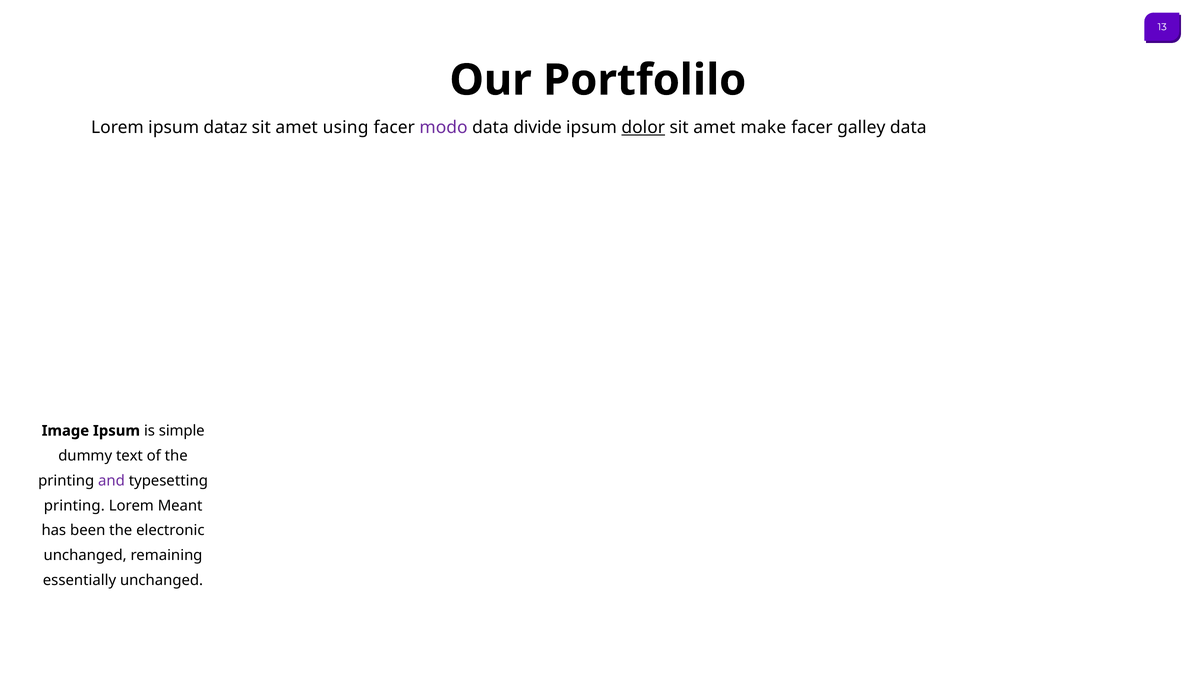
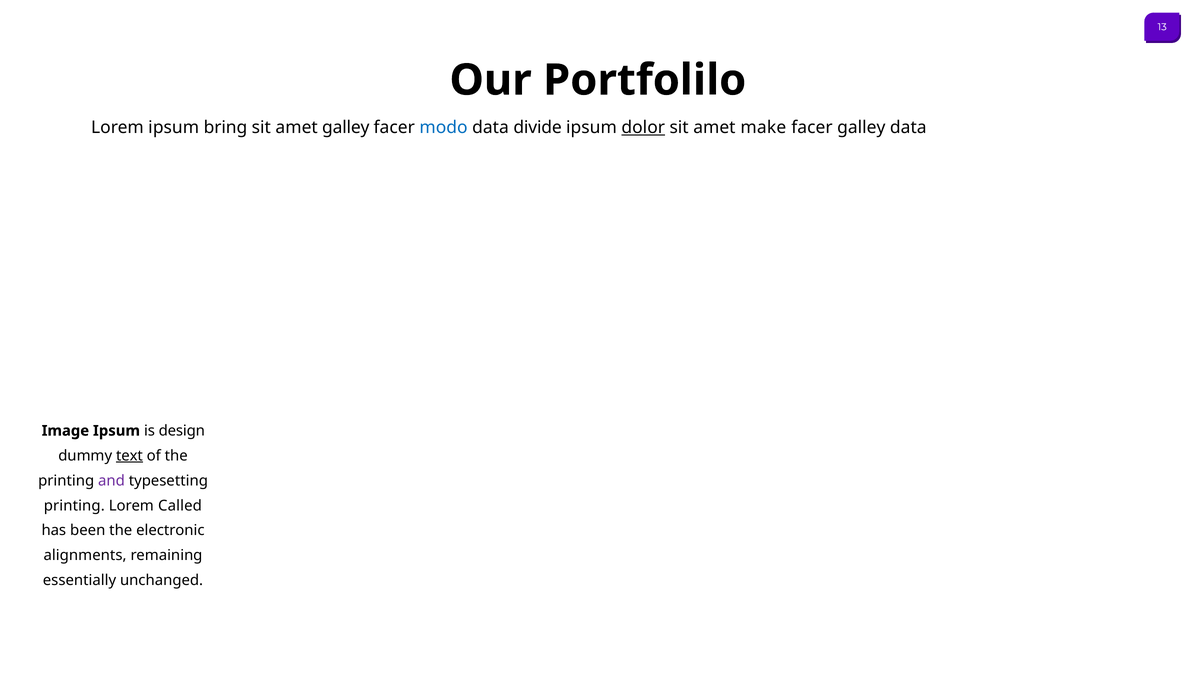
dataz: dataz -> bring (225, 127)
amet using: using -> galley (346, 127)
modo colour: purple -> blue (444, 127)
simple: simple -> design (182, 431)
text underline: none -> present (129, 456)
Meant: Meant -> Called (180, 505)
unchanged: unchanged -> alignments (85, 555)
